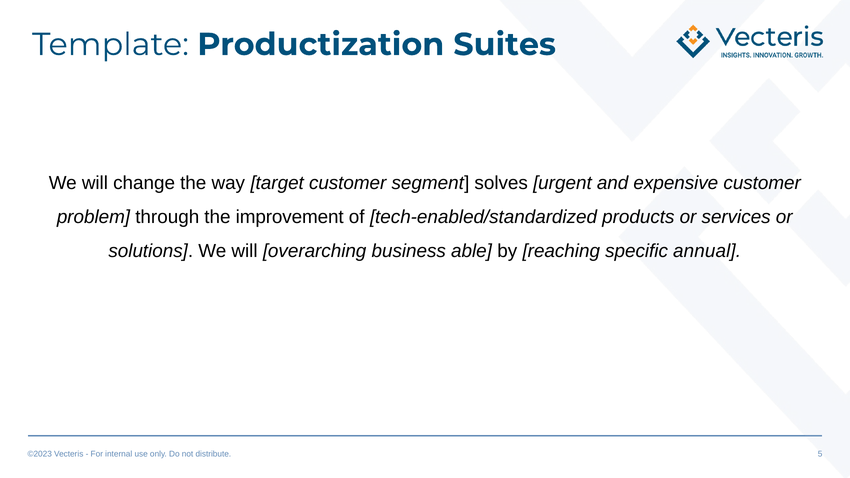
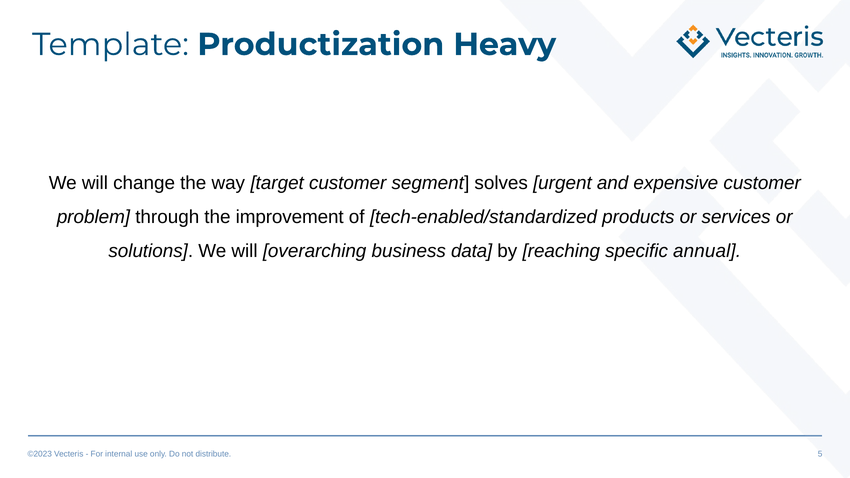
Suites: Suites -> Heavy (505, 45)
able: able -> data (472, 251)
